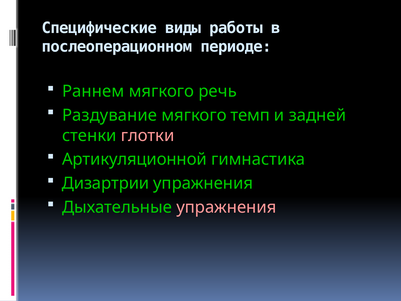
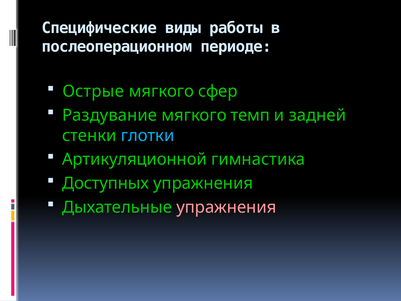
Раннем: Раннем -> Острые (93, 91)
речь: речь -> сфер (218, 91)
глотки colour: pink -> light blue (148, 135)
Дизартрии: Дизартрии -> Доступных (106, 183)
